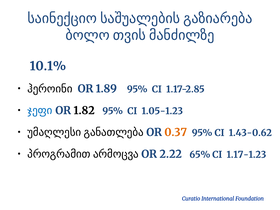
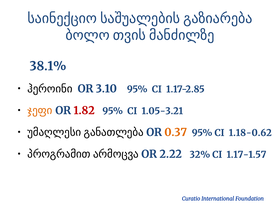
10.1%: 10.1% -> 38.1% (48, 66)
1.89: 1.89 -> 3.10 (106, 89)
ჯეფი colour: blue -> orange (40, 111)
1.82 colour: black -> red (84, 111)
1.05-1.23: 1.05-1.23 -> 1.05-3.21 (162, 111)
1.43-0.62: 1.43-0.62 -> 1.18-0.62 (250, 133)
65%: 65% -> 32% (200, 155)
1.17-1.23: 1.17-1.23 -> 1.17-1.57 (246, 155)
